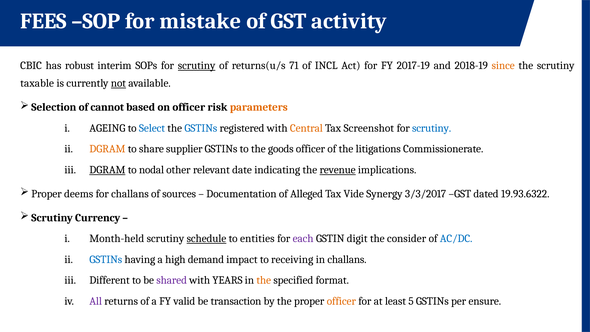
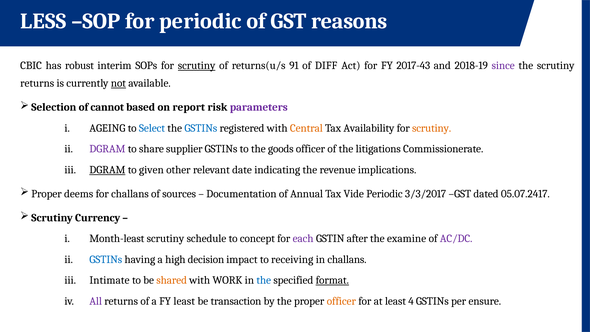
FEES: FEES -> LESS (43, 21)
for mistake: mistake -> periodic (200, 21)
activity: activity -> reasons (349, 21)
71: 71 -> 91 (294, 65)
INCL: INCL -> DIFF (326, 65)
2017-19: 2017-19 -> 2017-43 (413, 65)
since colour: orange -> purple (503, 65)
taxable: taxable -> returns (37, 83)
on officer: officer -> report (189, 107)
parameters colour: orange -> purple (259, 107)
Screenshot: Screenshot -> Availability (369, 128)
scrutiny colour: blue -> orange (432, 128)
DGRAM colour: orange -> purple (107, 149)
nodal: nodal -> given (151, 170)
revenue underline: present -> none (338, 170)
Alleged: Alleged -> Annual (307, 194)
Vide Synergy: Synergy -> Periodic (384, 194)
19.93.6322: 19.93.6322 -> 05.07.2417 (525, 194)
Month-held: Month-held -> Month-least (117, 238)
schedule underline: present -> none (206, 238)
entities: entities -> concept (257, 238)
digit: digit -> after (357, 238)
consider: consider -> examine (407, 238)
AC/DC colour: blue -> purple (456, 238)
demand: demand -> decision (206, 259)
Different: Different -> Intimate (109, 280)
shared colour: purple -> orange (172, 280)
YEARS: YEARS -> WORK (227, 280)
the colour: orange -> blue (264, 280)
format underline: none -> present (332, 280)
FY valid: valid -> least (184, 301)
5: 5 -> 4 (411, 301)
